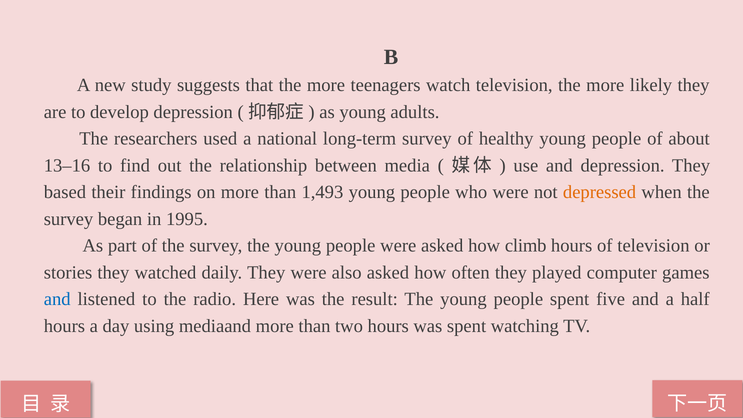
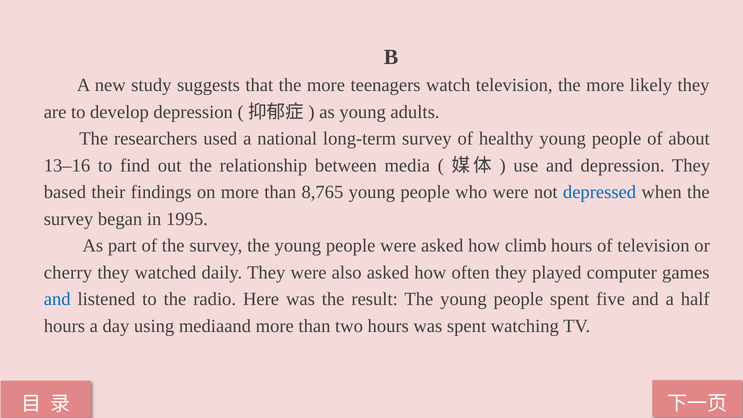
1,493: 1,493 -> 8,765 (322, 192)
depressed colour: orange -> blue (600, 192)
stories: stories -> cherry (68, 273)
